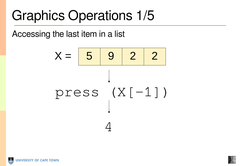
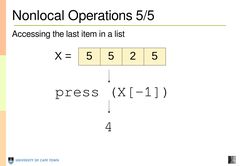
Graphics: Graphics -> Nonlocal (38, 16)
1/5: 1/5 -> 5/5 (145, 16)
5 9: 9 -> 5 (111, 56)
2 2: 2 -> 5 (155, 56)
